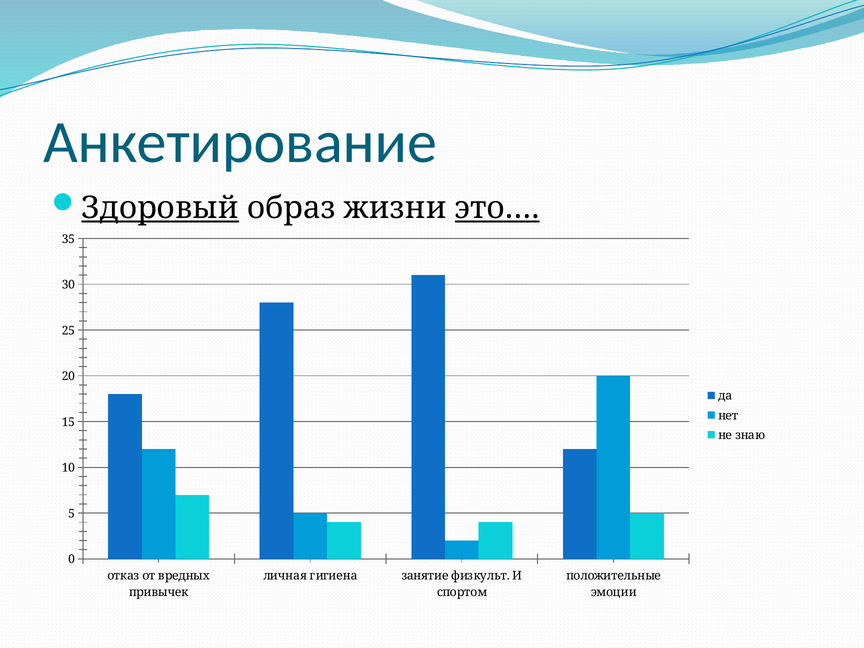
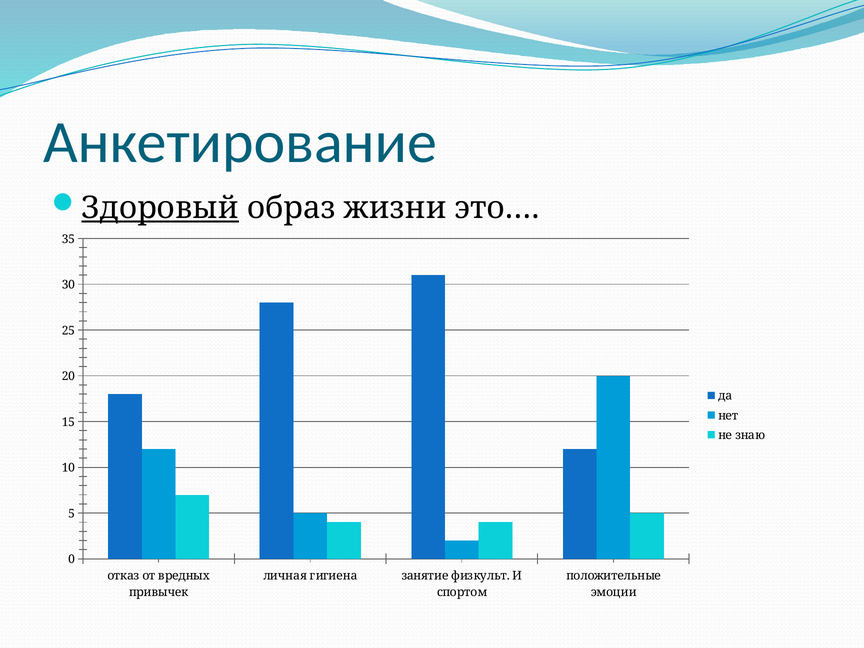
это… underline: present -> none (497, 208)
